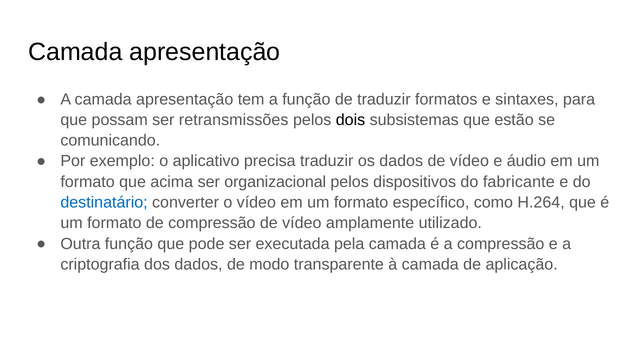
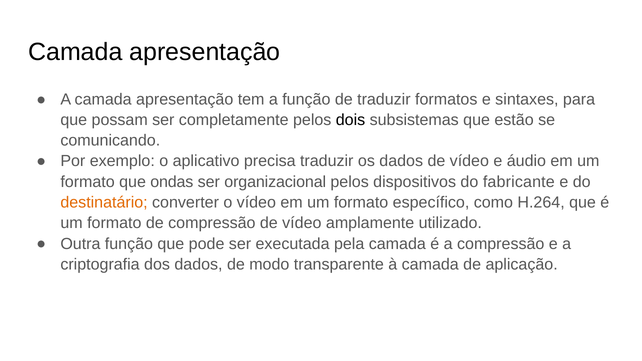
retransmissões: retransmissões -> completamente (234, 120)
acima: acima -> ondas (172, 182)
destinatário colour: blue -> orange (104, 203)
